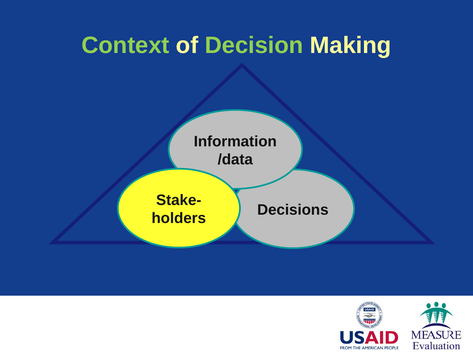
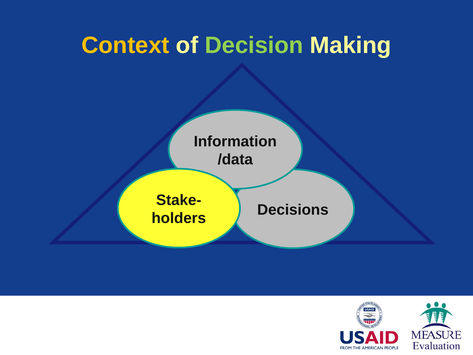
Context colour: light green -> yellow (125, 45)
